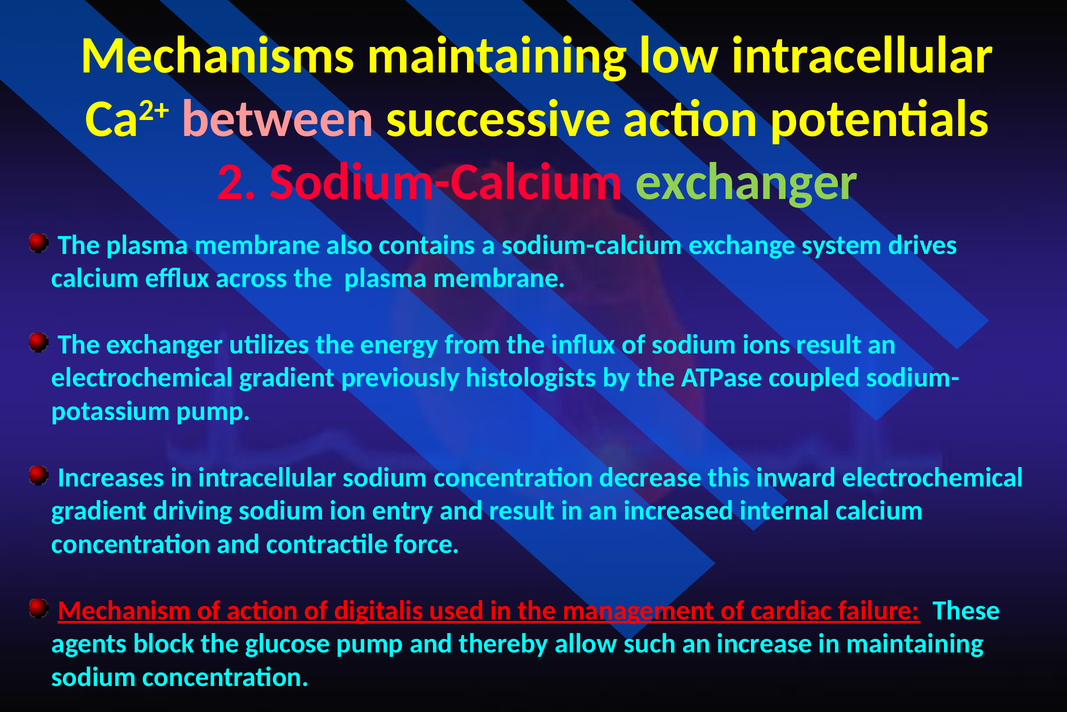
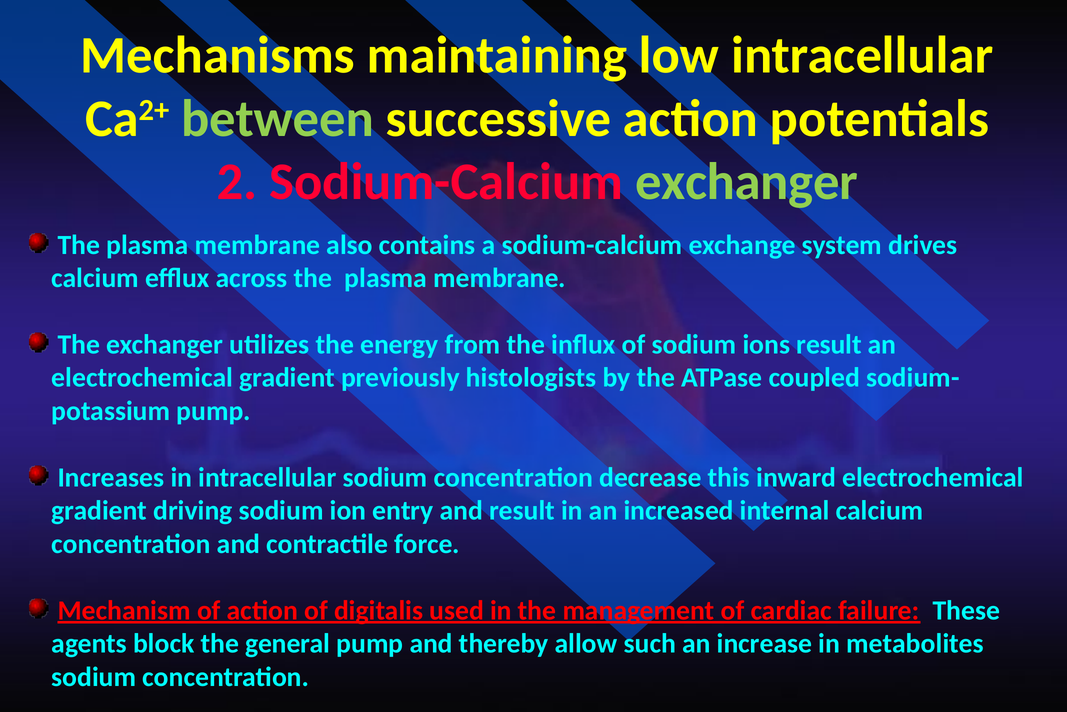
between colour: pink -> light green (278, 118)
glucose: glucose -> general (288, 643)
in maintaining: maintaining -> metabolites (915, 643)
